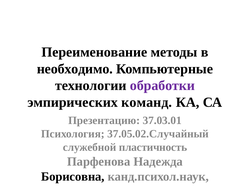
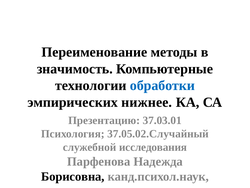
необходимо: необходимо -> значимость (75, 69)
обработки colour: purple -> blue (162, 85)
команд: команд -> нижнее (147, 102)
пластичность: пластичность -> исследования (153, 147)
